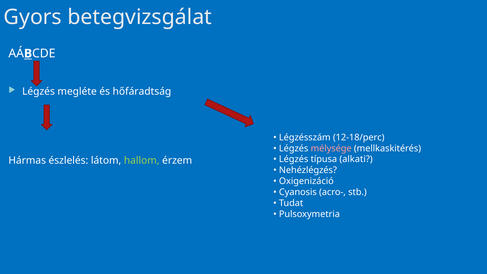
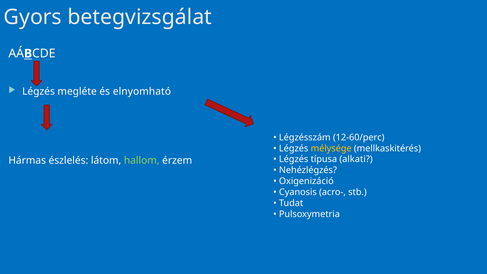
hőfáradtság: hőfáradtság -> elnyomható (142, 92)
12-18/perc: 12-18/perc -> 12-60/perc (359, 137)
mélysége colour: pink -> yellow (331, 148)
